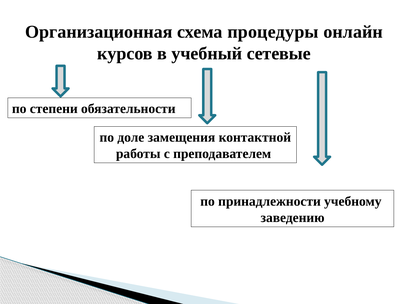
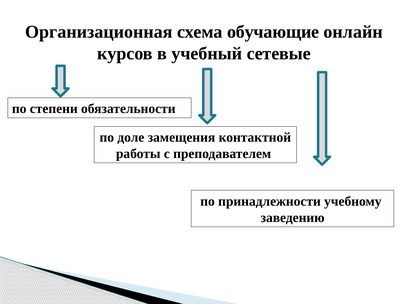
процедуры: процедуры -> обучающие (273, 32)
